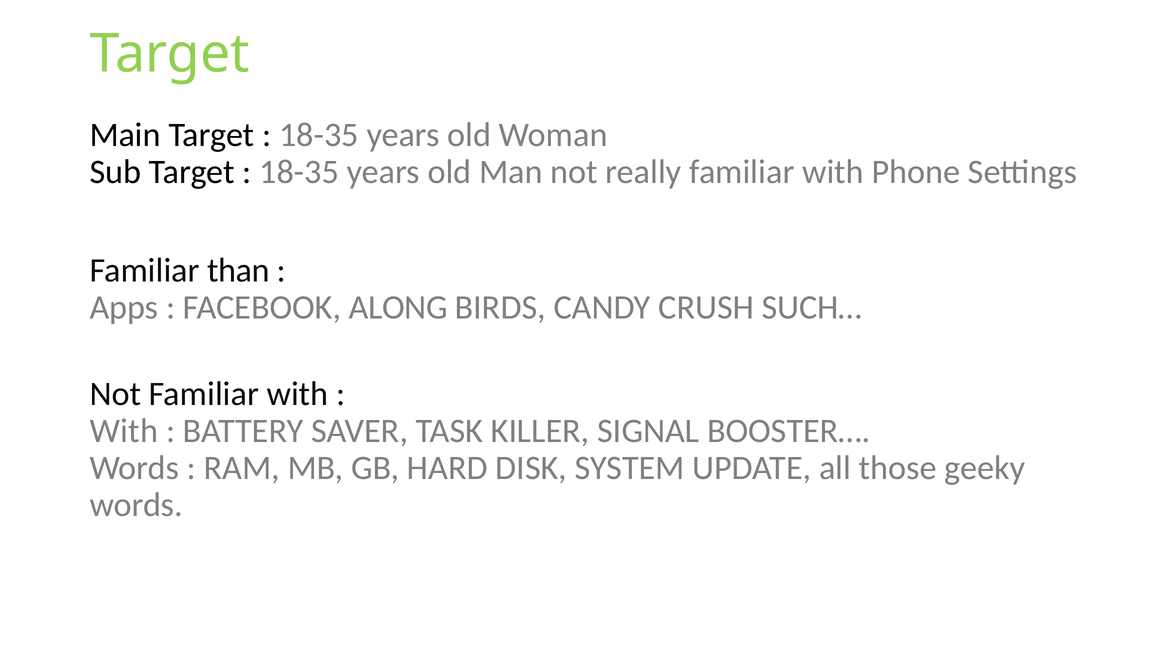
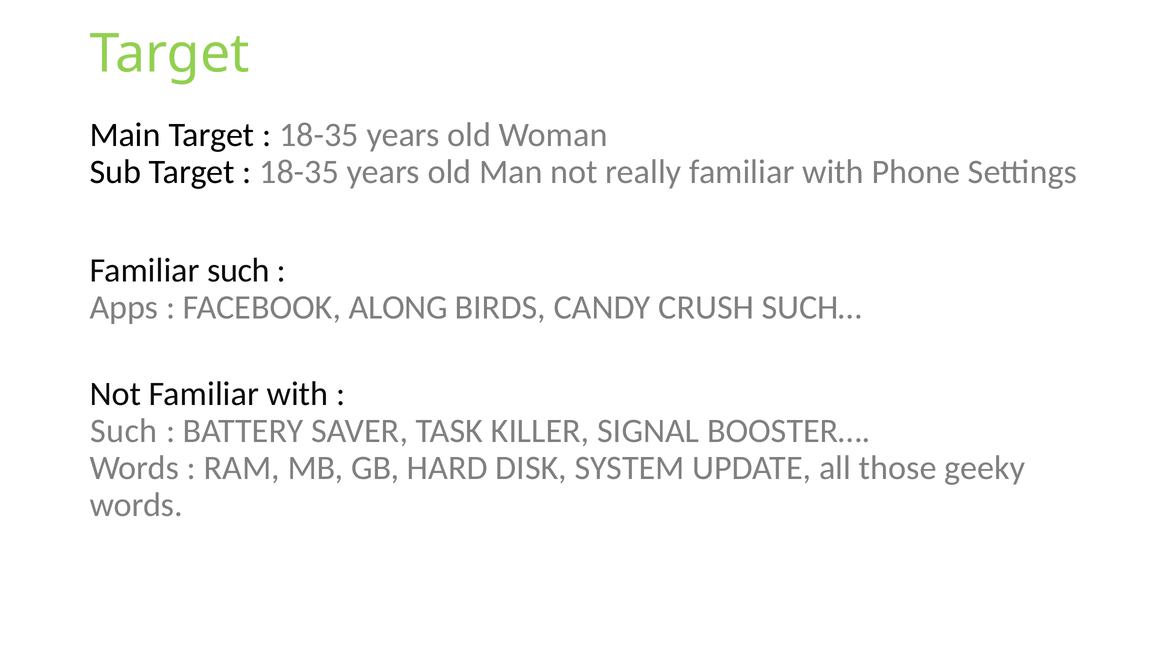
Familiar than: than -> such (238, 270)
With: With -> Such (124, 430)
